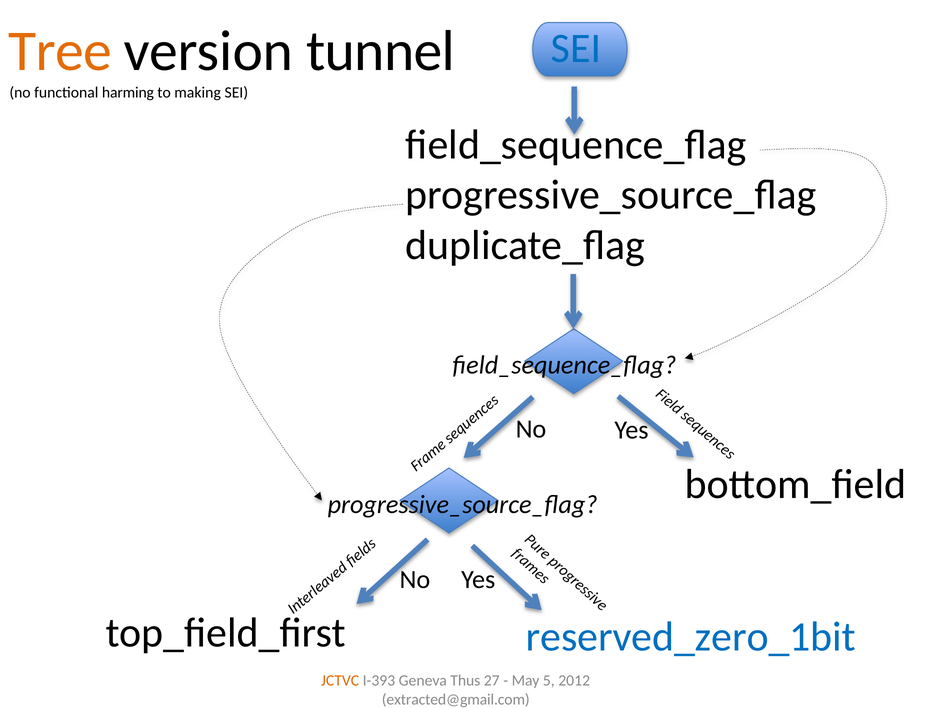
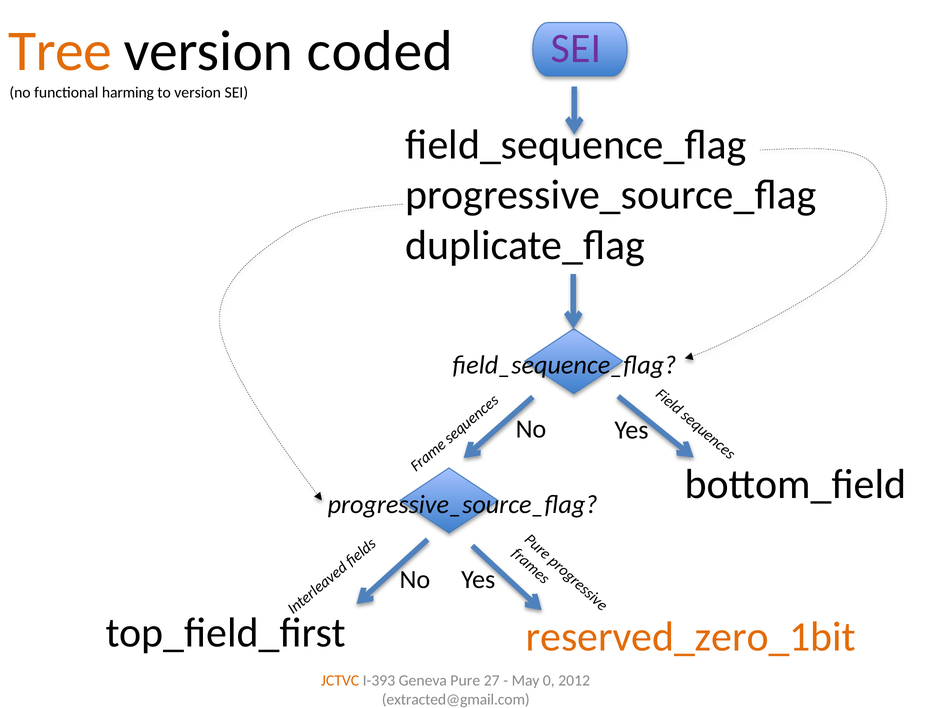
tunnel: tunnel -> coded (380, 51)
SEI colour: blue -> purple (576, 48)
to making: making -> version (198, 92)
reserved_zero_1bit colour: blue -> orange (691, 636)
Thus: Thus -> Pure (465, 680)
5: 5 -> 0 (549, 680)
